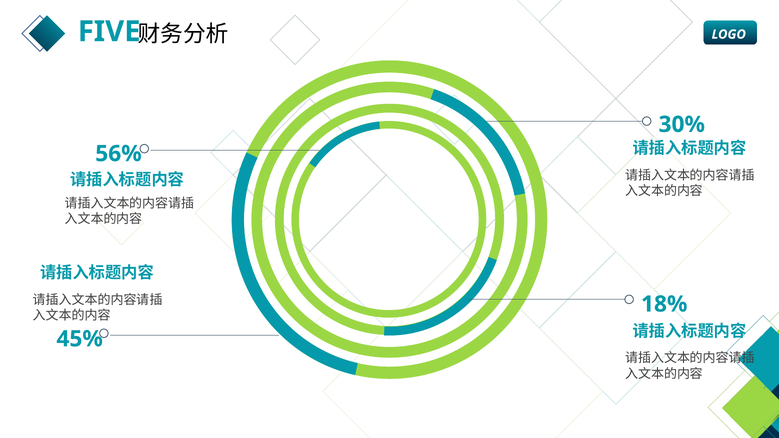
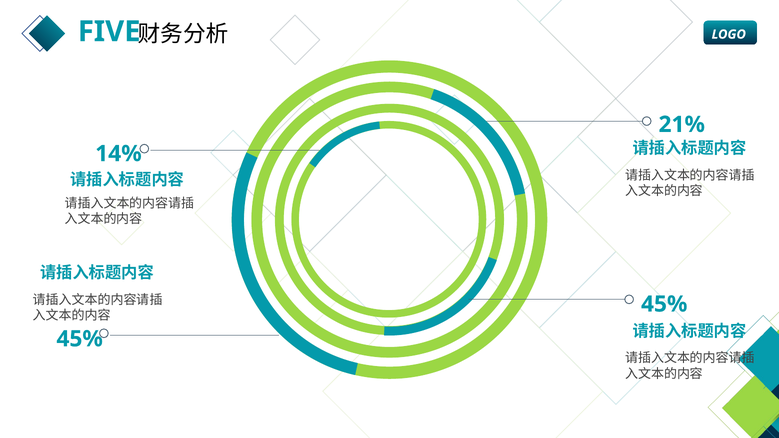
30%: 30% -> 21% (682, 125)
56%: 56% -> 14% (118, 154)
18%: 18% -> 45% (664, 304)
